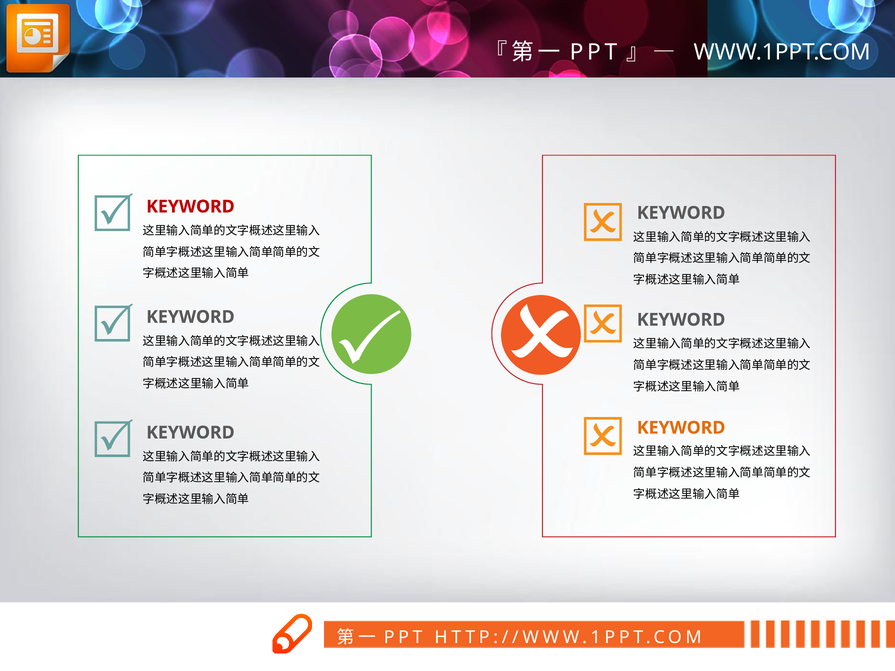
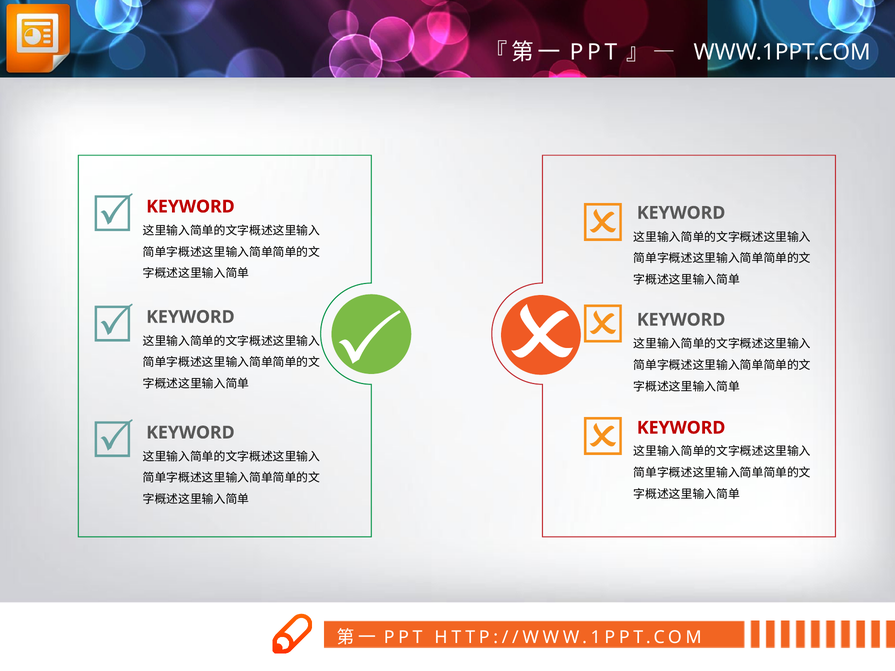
KEYWORD colour: orange -> red (681, 428)
